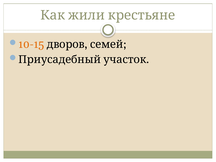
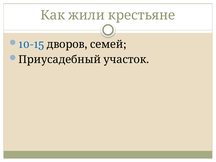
10-15 colour: orange -> blue (31, 44)
